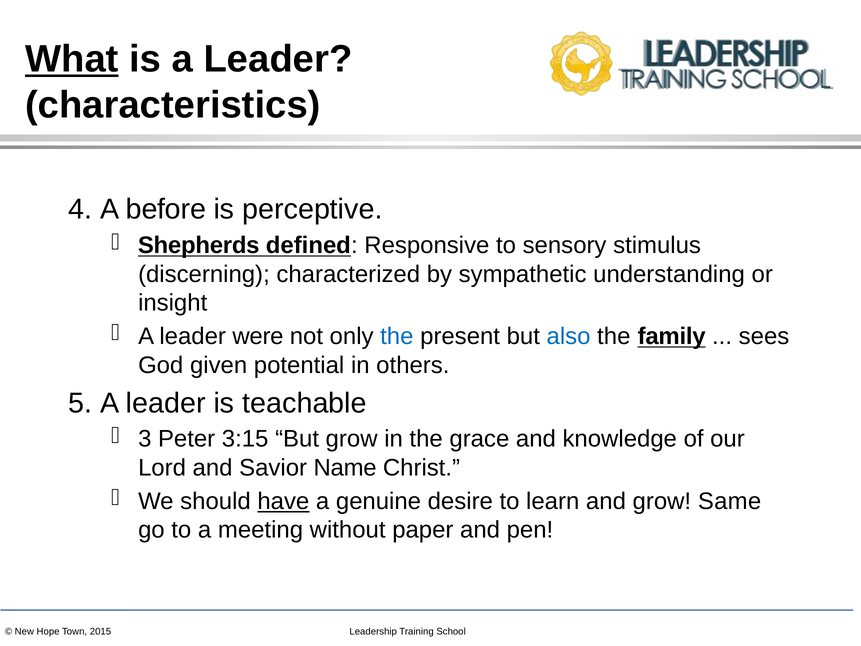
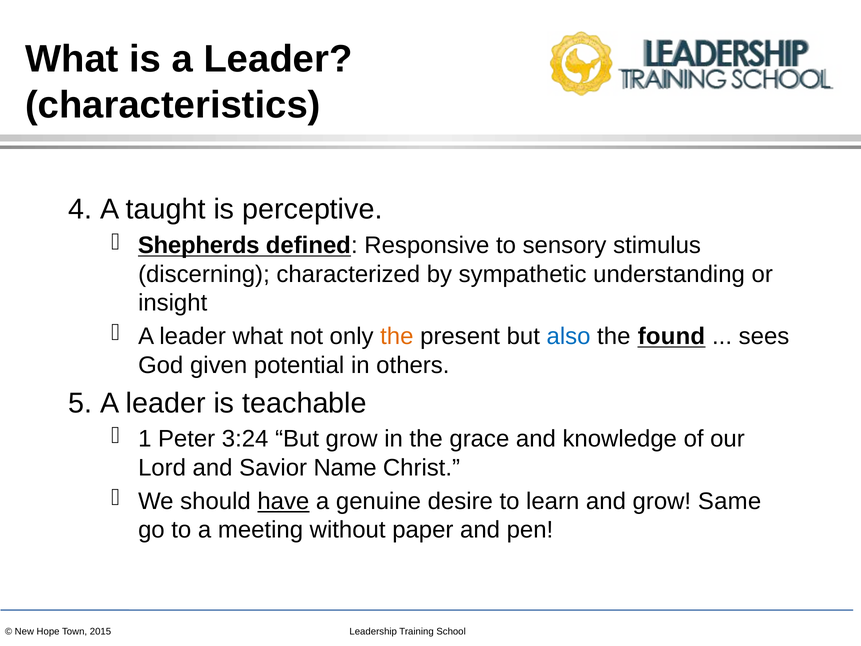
What underline: present -> none (72, 59)
before: before -> taught (166, 209)
leader were: were -> what (258, 336)
the colour: blue -> orange (397, 336)
family: family -> found (671, 336)
3: 3 -> 1 (145, 439)
3:15: 3:15 -> 3:24 (245, 439)
